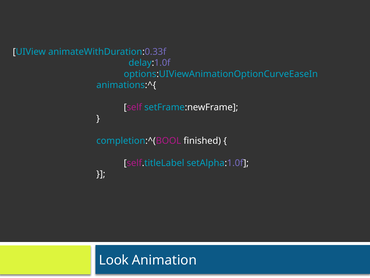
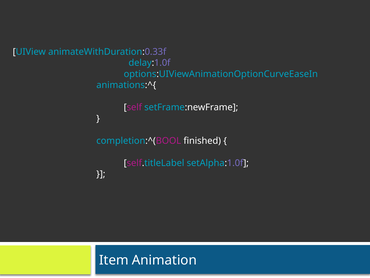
Look: Look -> Item (114, 260)
